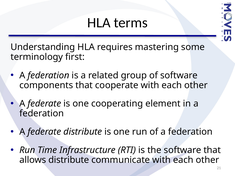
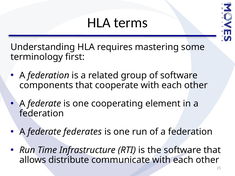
federate distribute: distribute -> federates (83, 132)
